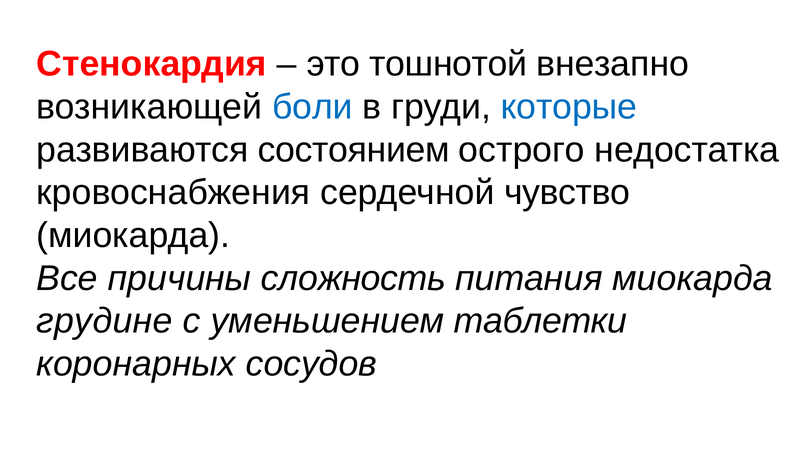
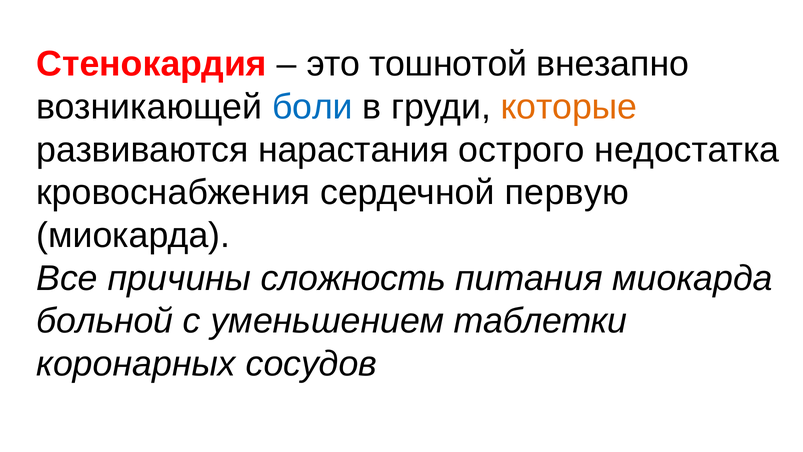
которые colour: blue -> orange (569, 107)
состоянием: состоянием -> нарастания (354, 150)
чувство: чувство -> первую (567, 192)
грудине: грудине -> больной (105, 321)
